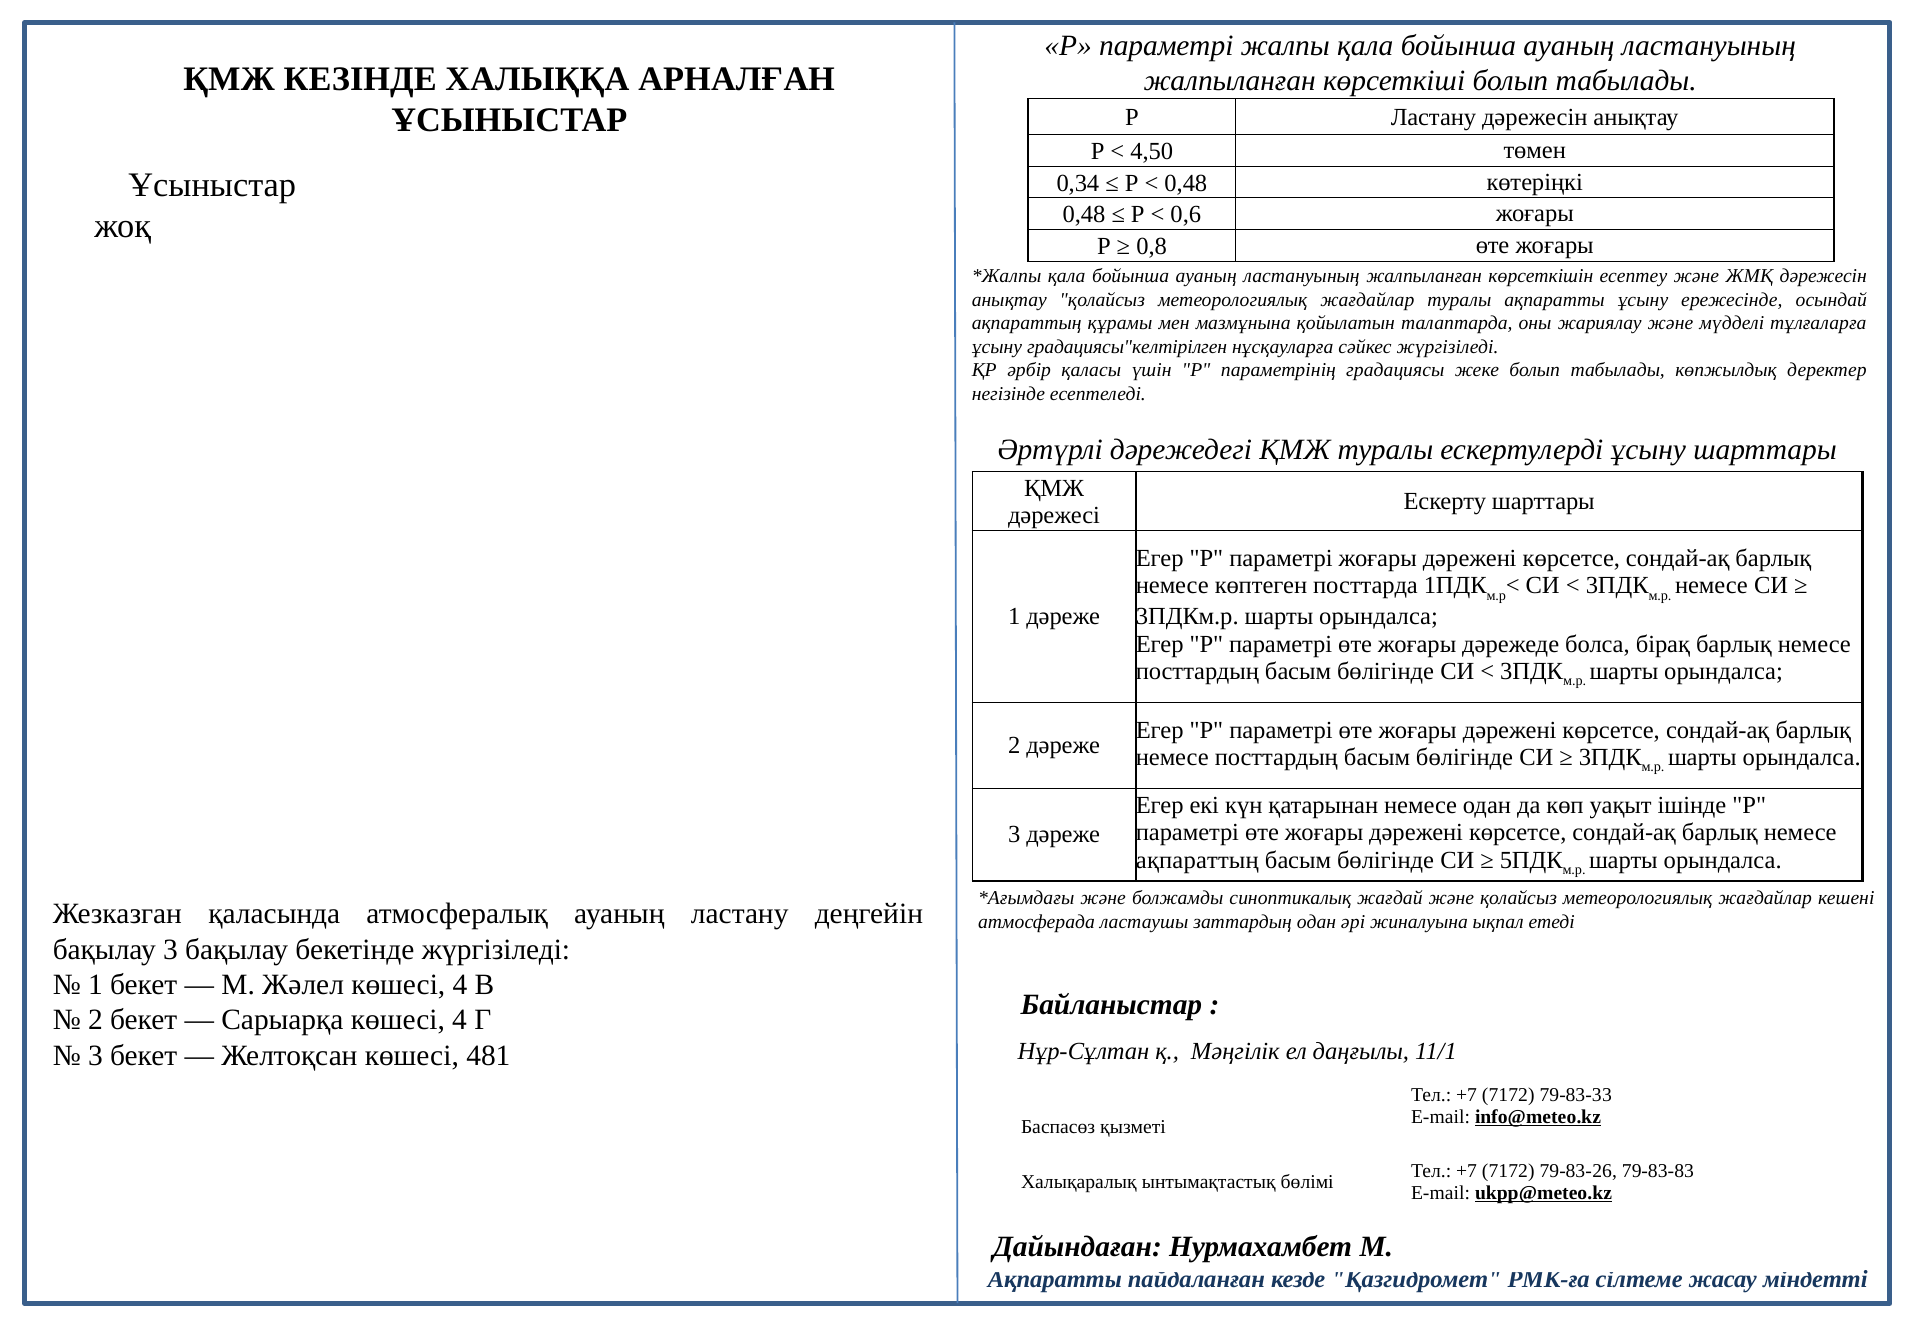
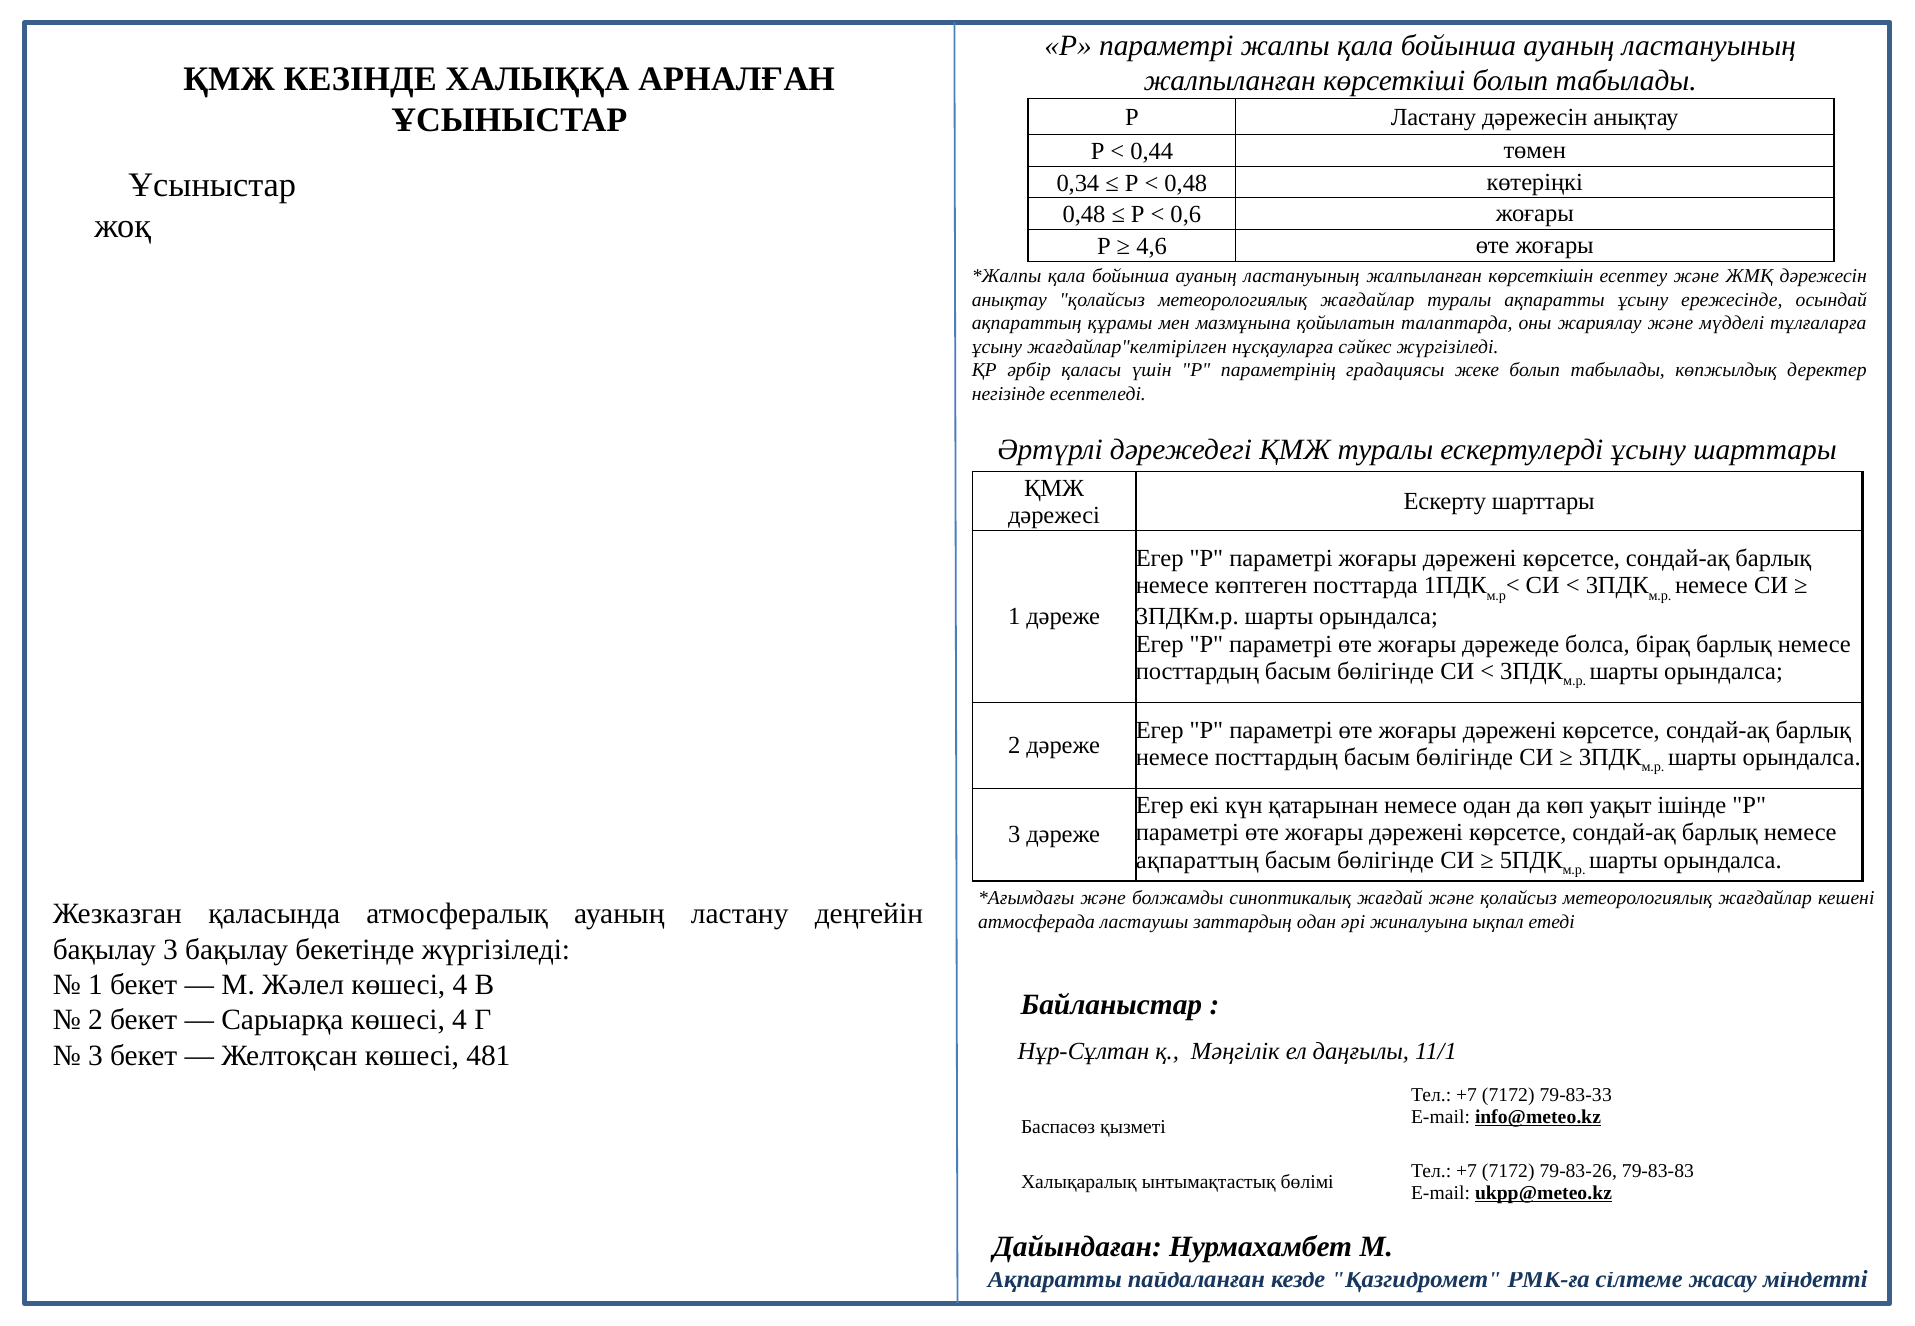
4,50: 4,50 -> 0,44 (1152, 152)
0,8: 0,8 -> 4,6 (1152, 246)
градациясы"келтірілген: градациясы"келтірілген -> жағдайлар"келтірілген (1127, 347)
